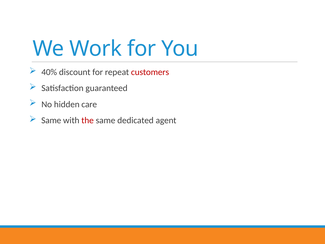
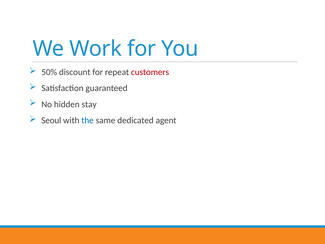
40%: 40% -> 50% (49, 72)
care: care -> stay (89, 104)
Same: Same -> Seoul (51, 120)
the colour: red -> blue (88, 120)
